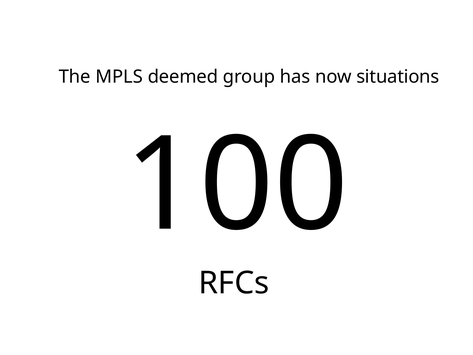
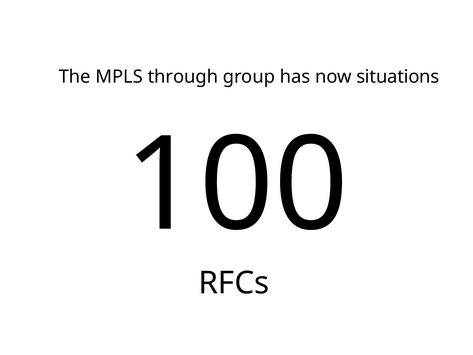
deemed: deemed -> through (183, 77)
